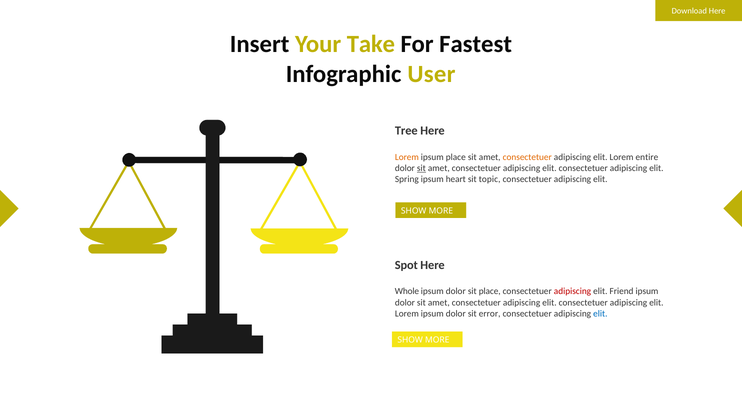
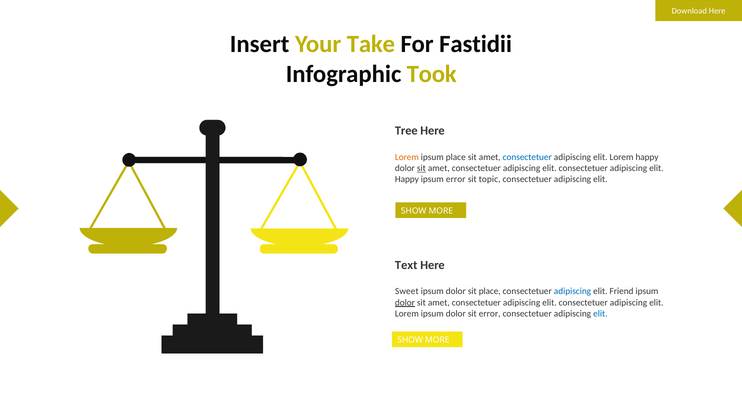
Fastest: Fastest -> Fastidii (476, 44)
User: User -> Took (432, 74)
consectetuer colour: orange -> blue (527, 157)
Lorem entire: entire -> happy (647, 157)
Spring: Spring -> Happy (407, 180)
ipsum heart: heart -> error (456, 180)
Spot: Spot -> Text (406, 265)
Whole: Whole -> Sweet (407, 292)
adipiscing colour: red -> blue (572, 292)
dolor underline: none -> present (405, 303)
